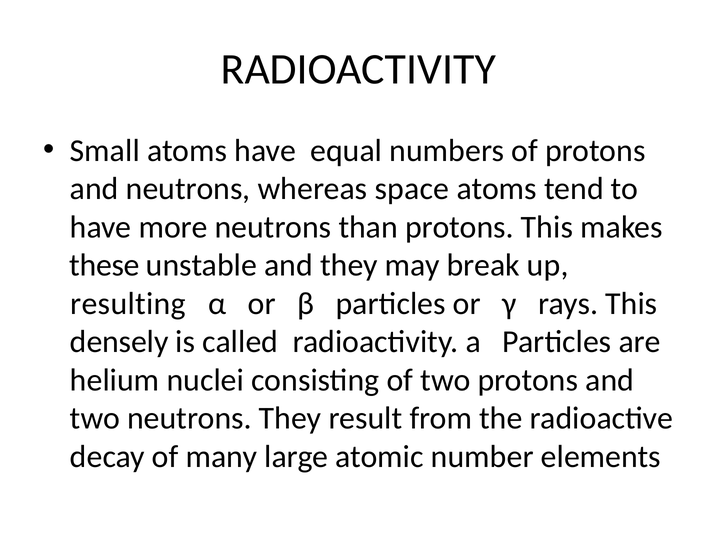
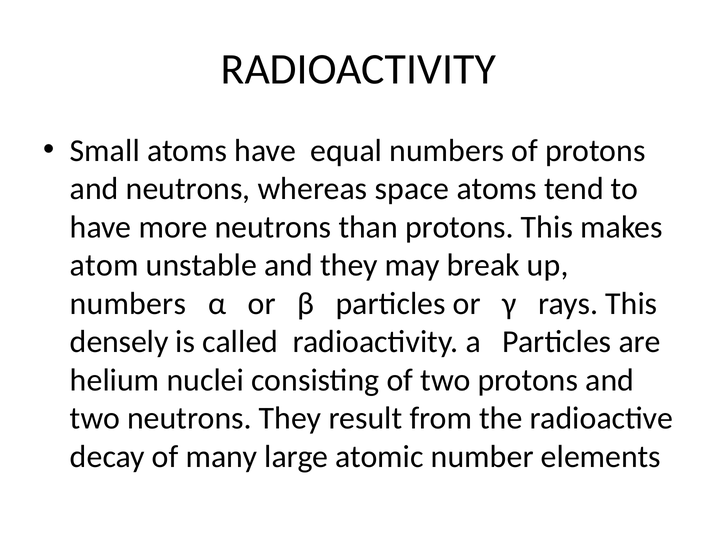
these: these -> atom (104, 265)
resulting: resulting -> numbers (128, 303)
